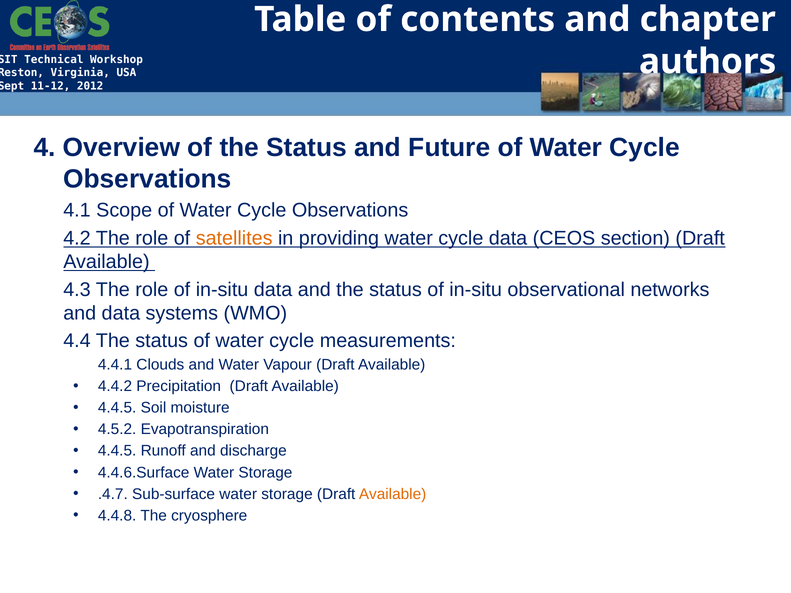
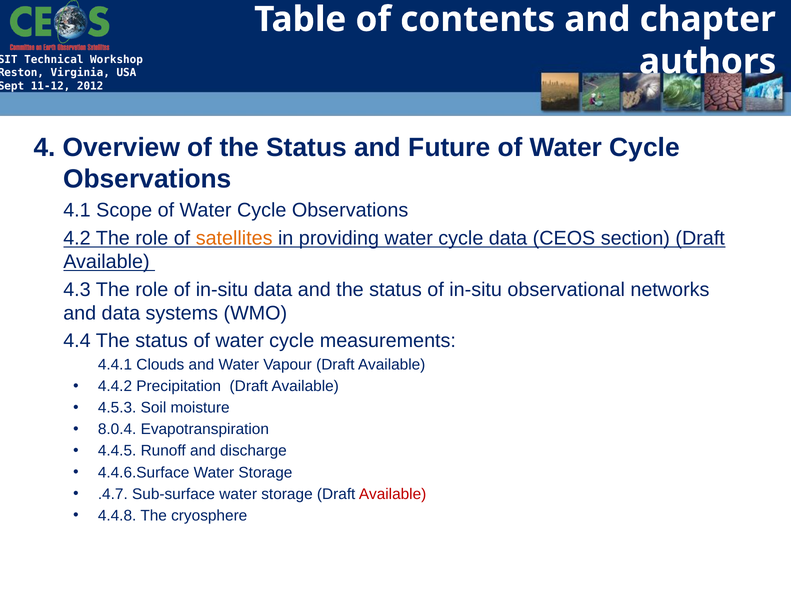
4.4.5: 4.4.5 -> 4.5.3 (117, 408)
4.5.2: 4.5.2 -> 8.0.4 (117, 430)
Available colour: orange -> red (393, 494)
